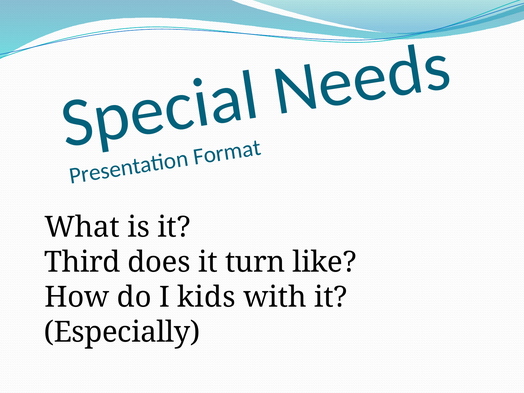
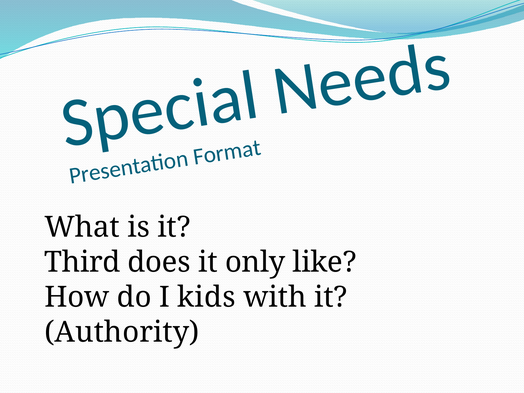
turn: turn -> only (255, 262)
Especially: Especially -> Authority (122, 332)
